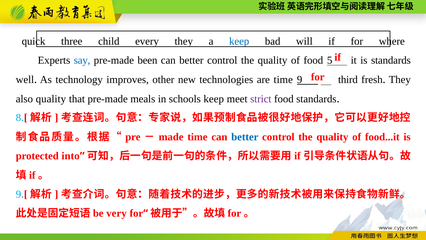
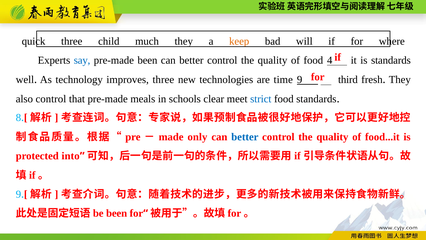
every: every -> much (147, 41)
keep colour: blue -> orange (239, 41)
5: 5 -> 4 (330, 60)
improves other: other -> three (163, 80)
also quality: quality -> control (51, 99)
schools keep: keep -> clear (214, 99)
strict colour: purple -> blue (261, 99)
time: time -> only (197, 137)
very: very -> been (117, 213)
